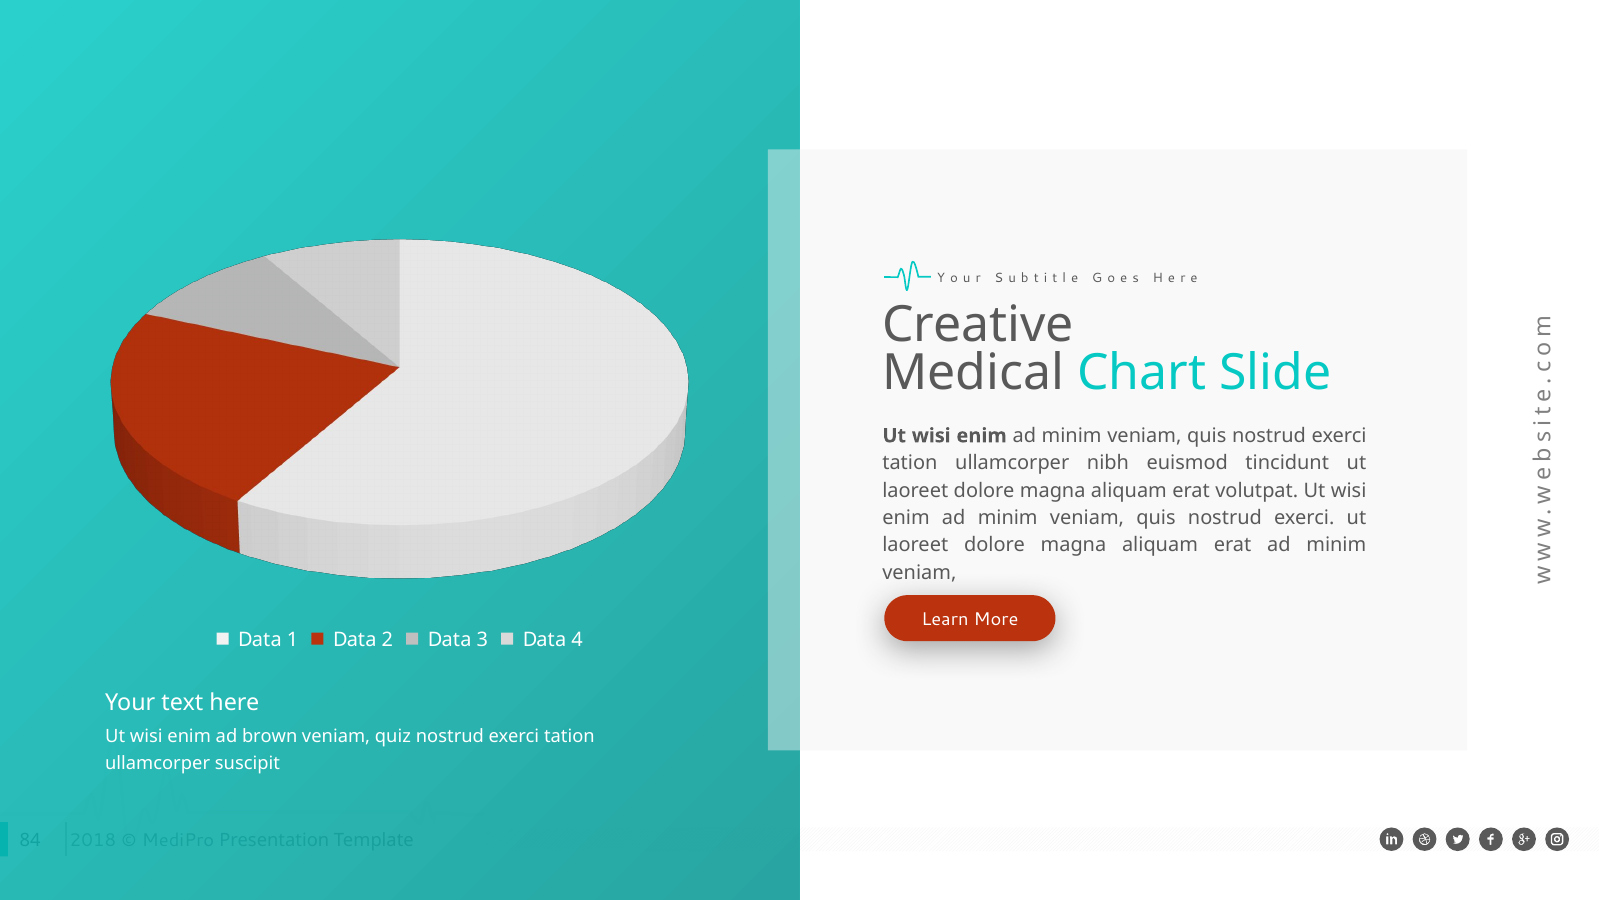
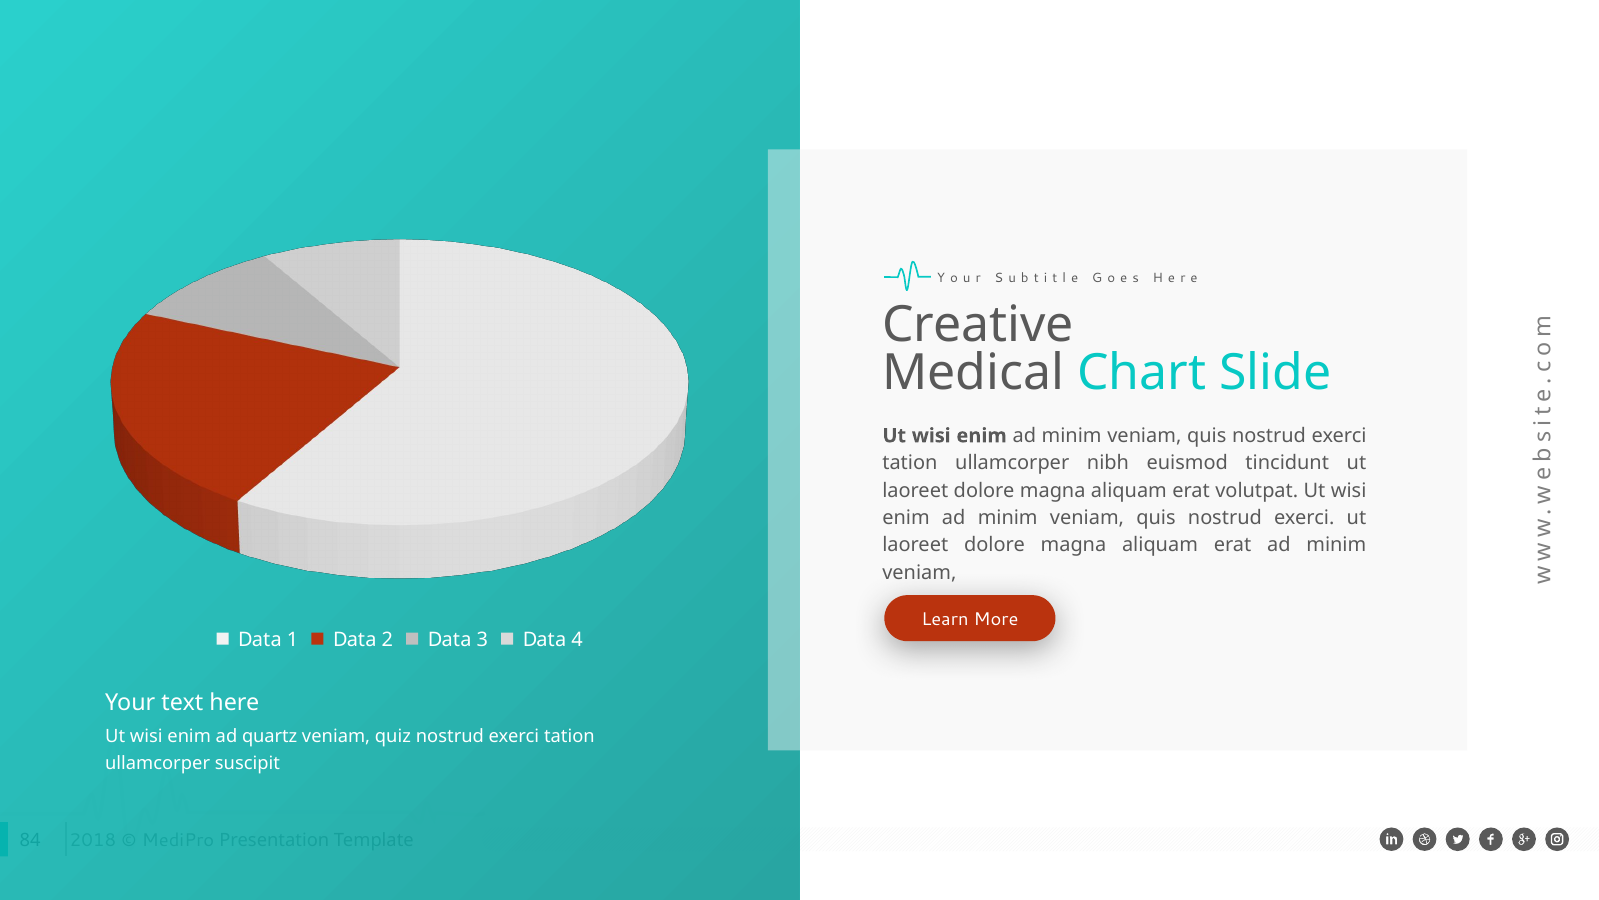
brown: brown -> quartz (270, 736)
